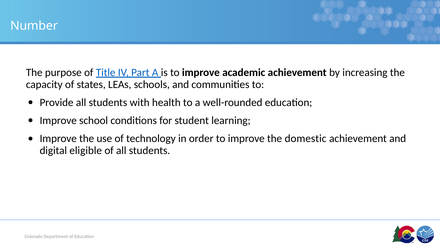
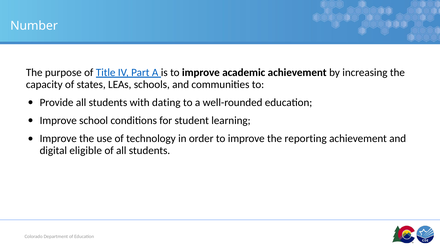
health: health -> dating (166, 102)
domestic: domestic -> reporting (306, 138)
